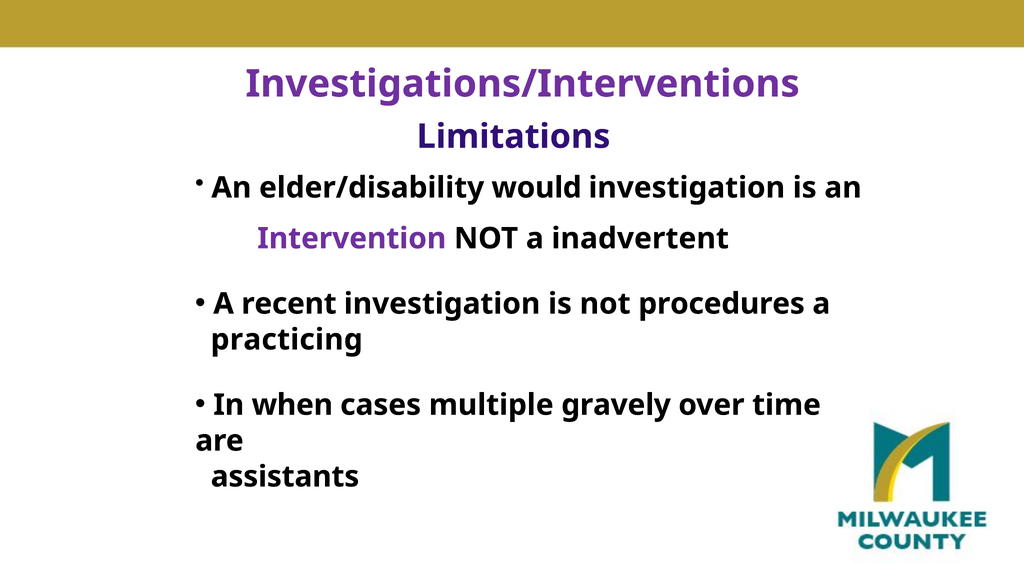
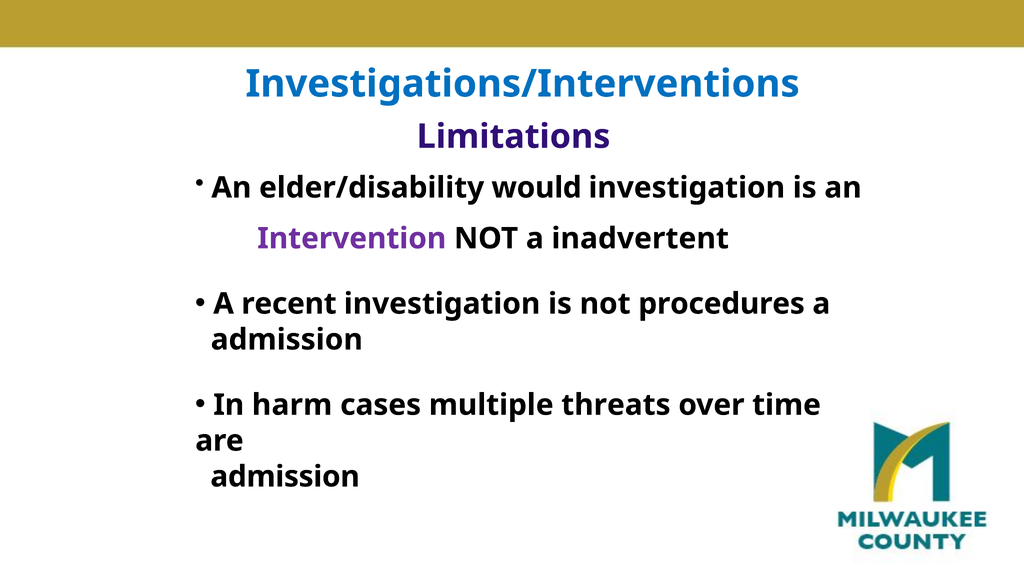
Investigations/Interventions colour: purple -> blue (523, 84)
practicing: practicing -> admission (287, 340)
when: when -> harm (292, 405)
gravely: gravely -> threats (616, 405)
assistants: assistants -> admission (285, 477)
